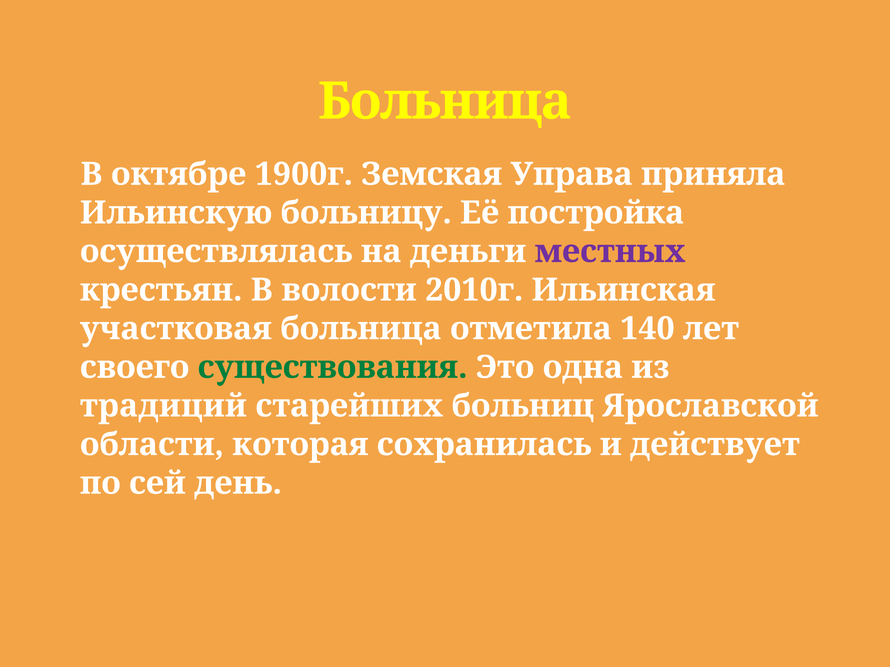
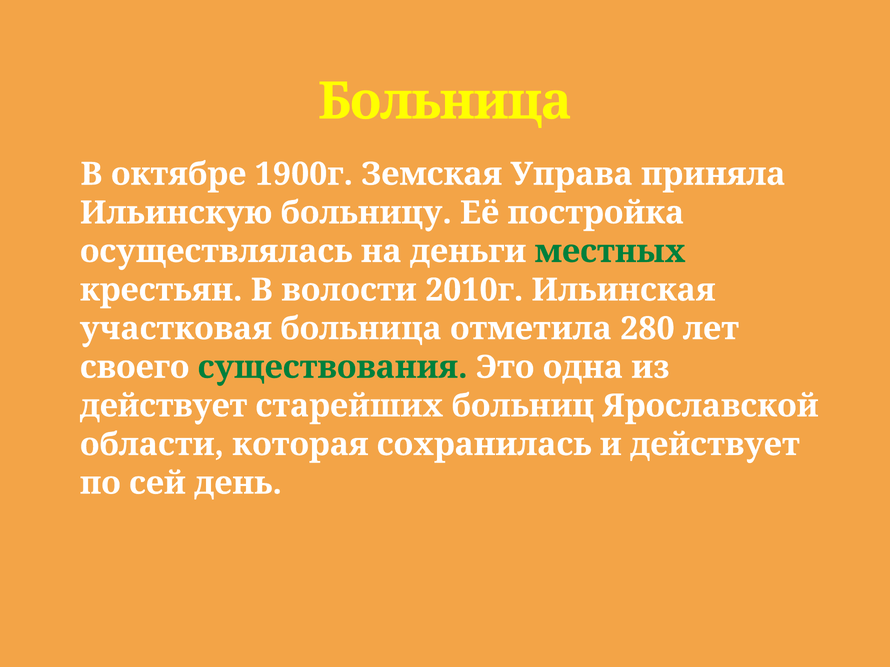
местных colour: purple -> green (610, 252)
140: 140 -> 280 (647, 329)
традиций: традиций -> действует (164, 406)
